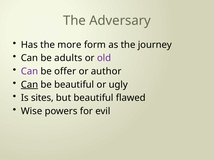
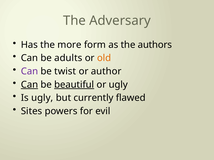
journey: journey -> authors (155, 45)
old colour: purple -> orange (104, 58)
offer: offer -> twist (65, 72)
beautiful underline: none -> present (74, 85)
Is sites: sites -> ugly (42, 98)
but beautiful: beautiful -> currently (94, 98)
Wise: Wise -> Sites (32, 111)
